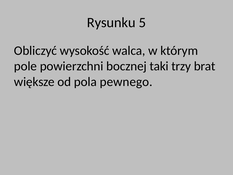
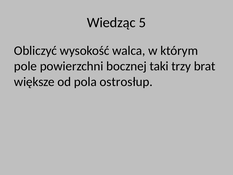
Rysunku: Rysunku -> Wiedząc (111, 23)
pewnego: pewnego -> ostrosłup (126, 82)
